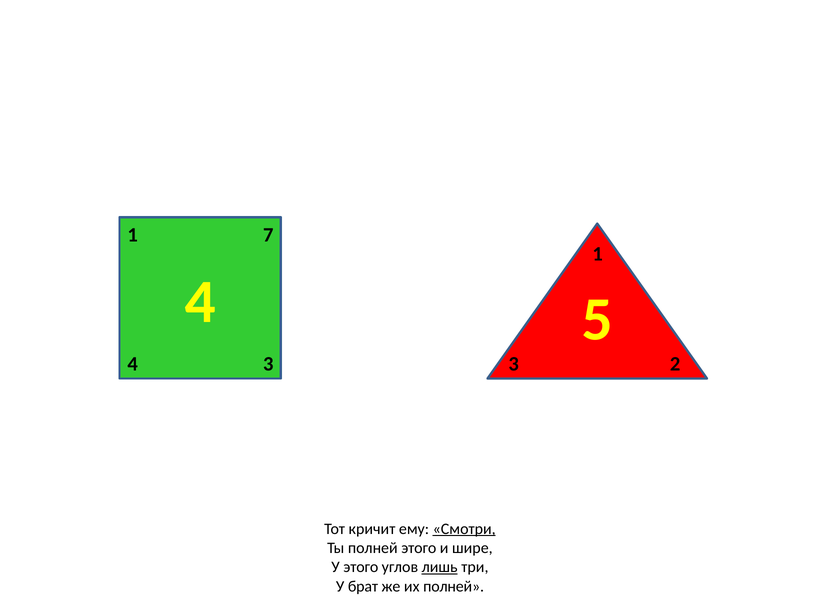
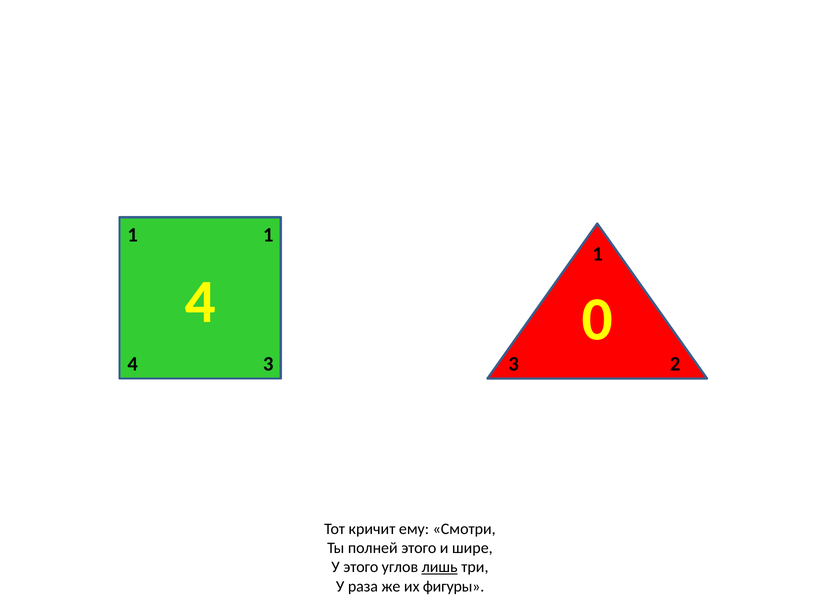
1 7: 7 -> 1 (268, 235)
5: 5 -> 0 (597, 319)
Смотри underline: present -> none (464, 529)
брат: брат -> раза (363, 586)
их полней: полней -> фигуры (454, 586)
